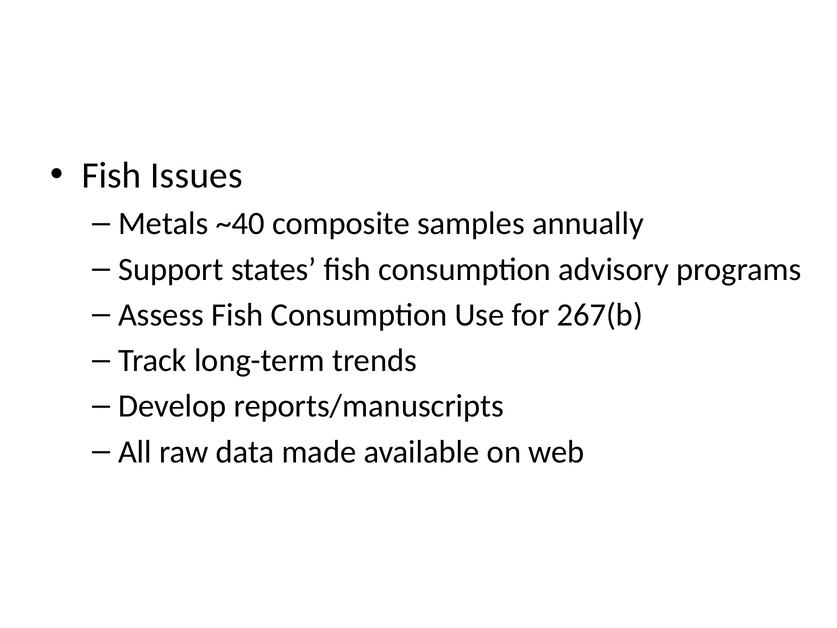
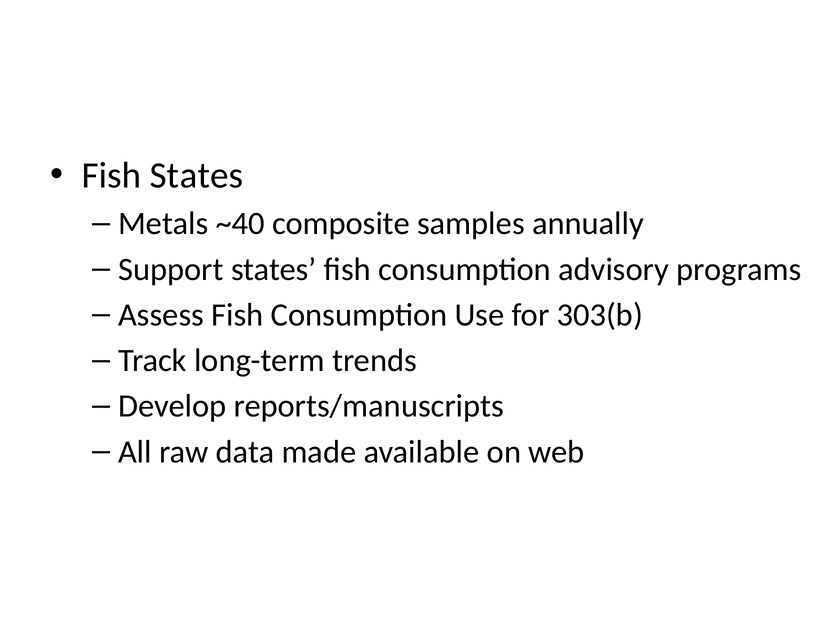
Fish Issues: Issues -> States (197, 176)
267(b: 267(b -> 303(b (600, 315)
